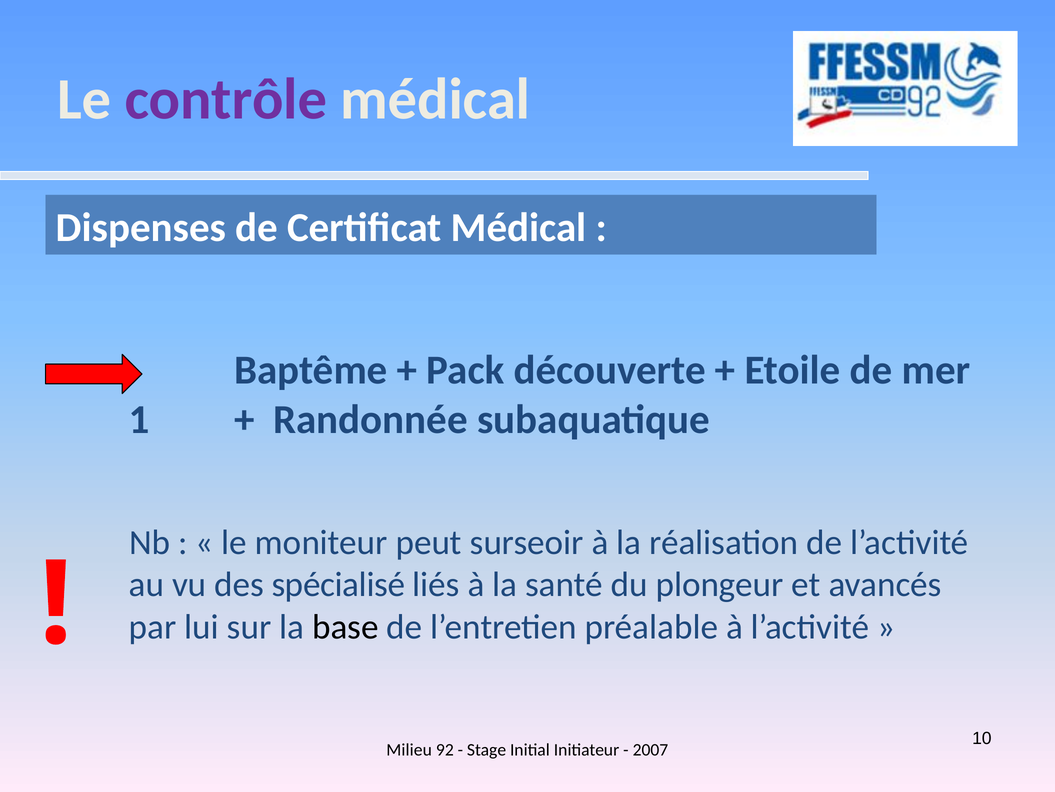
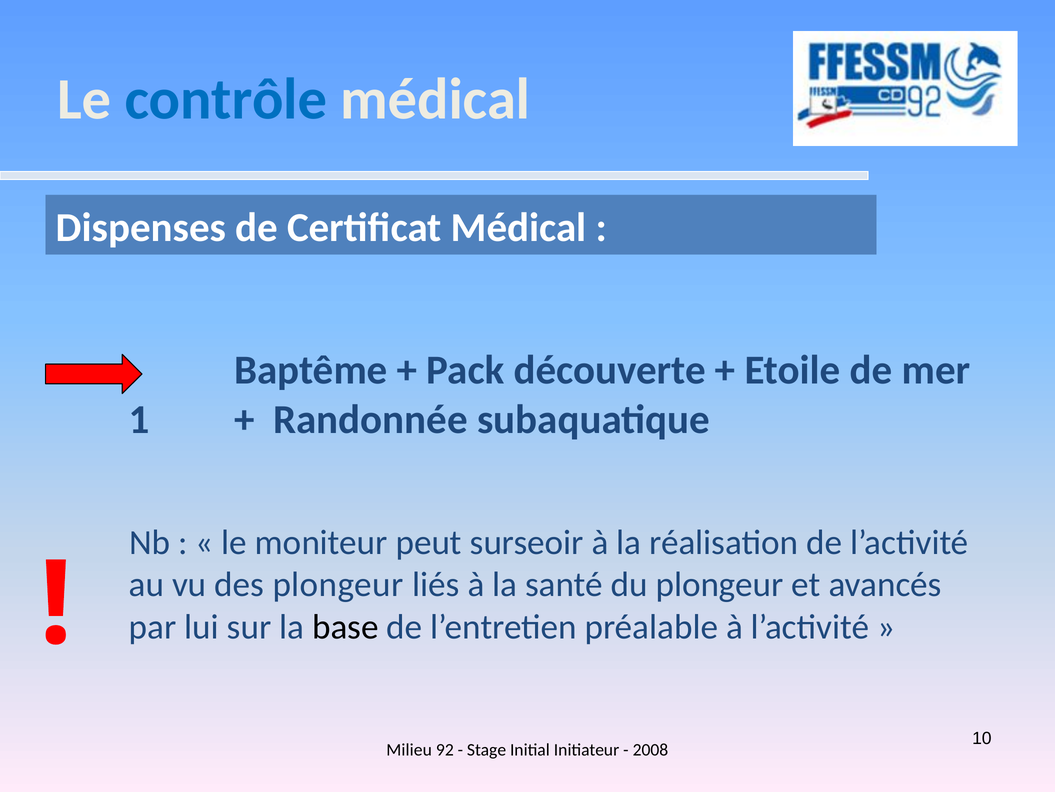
contrôle colour: purple -> blue (226, 99)
des spécialisé: spécialisé -> plongeur (338, 584)
2007: 2007 -> 2008 (650, 749)
